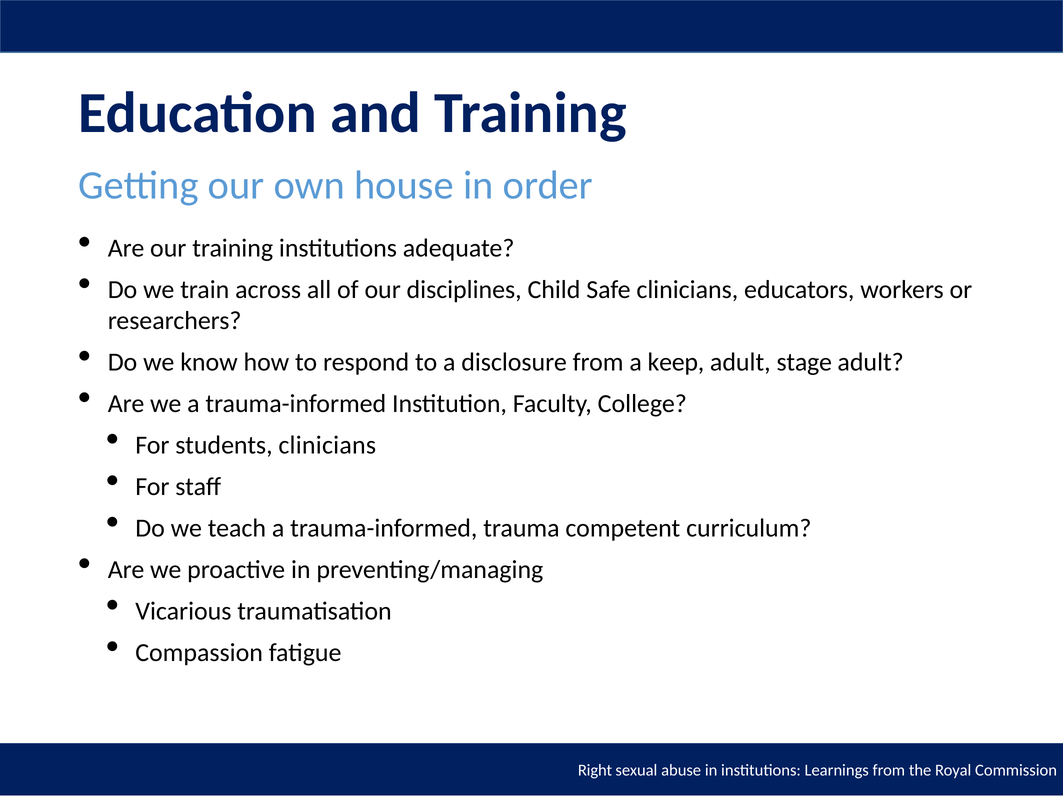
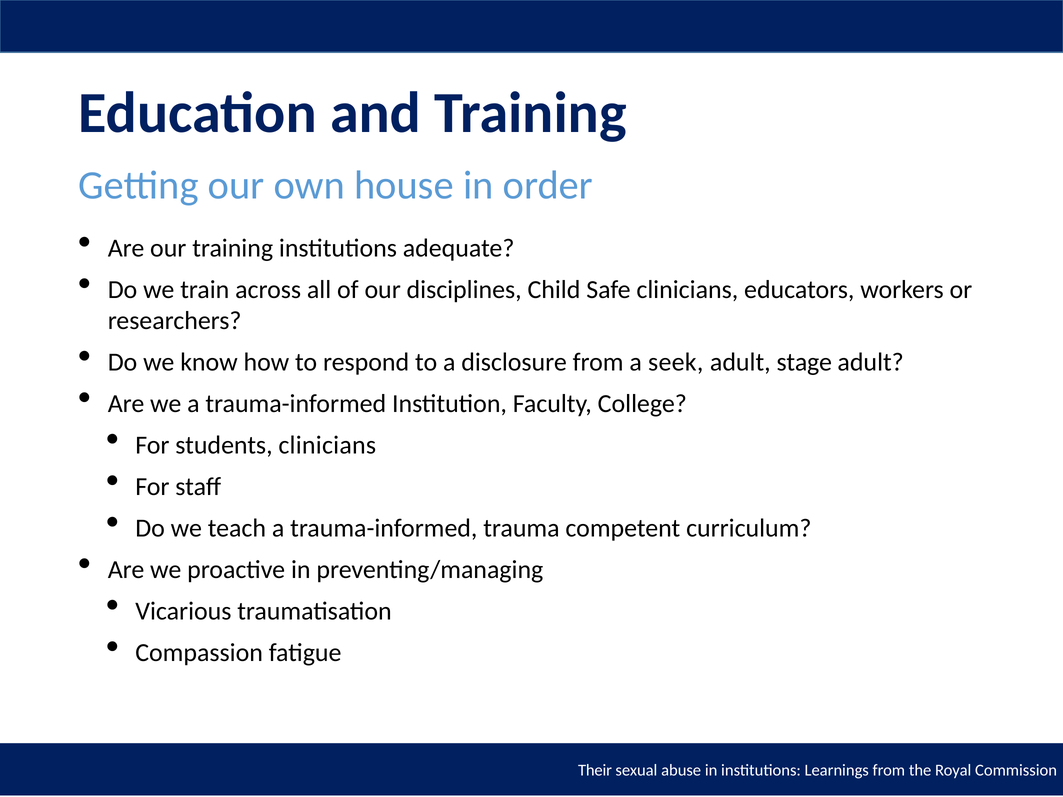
keep: keep -> seek (676, 362)
Right: Right -> Their (595, 771)
